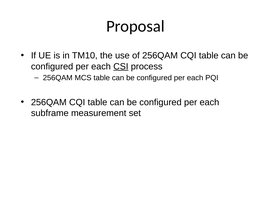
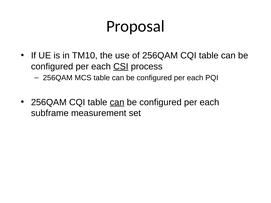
can underline: none -> present (117, 102)
